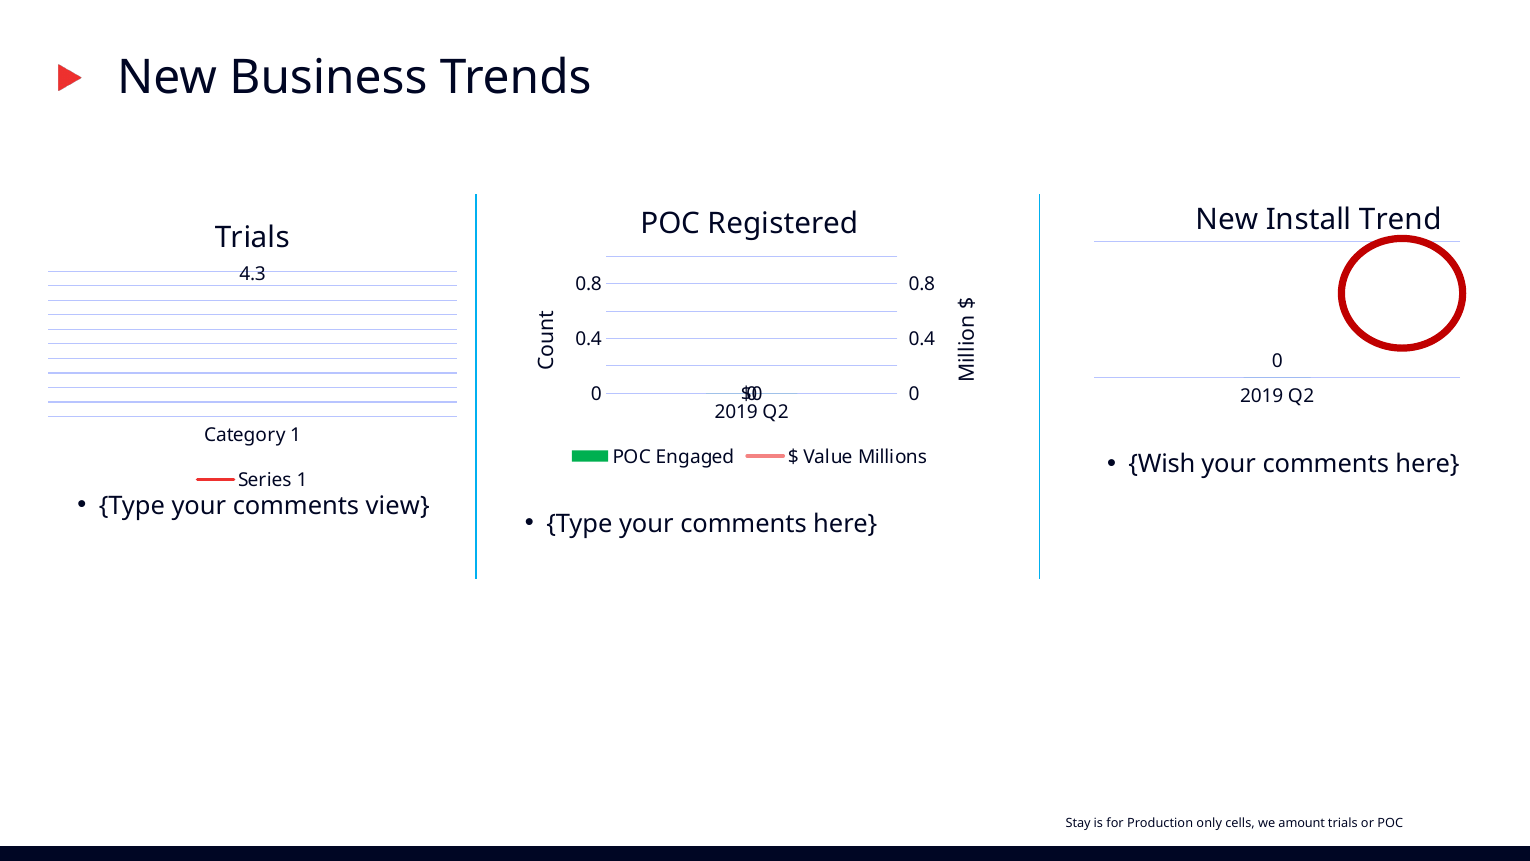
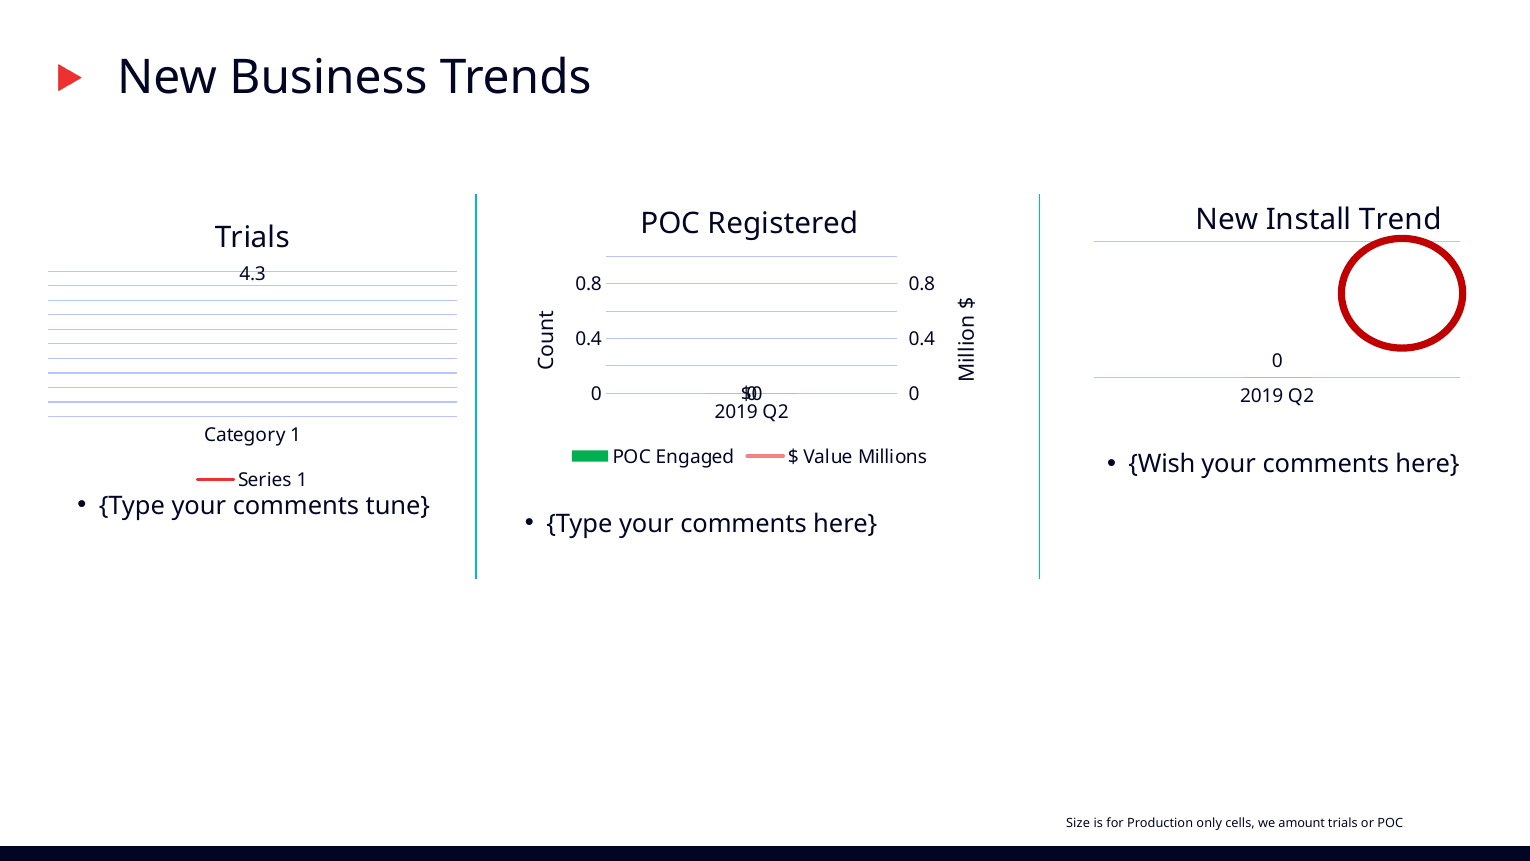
view: view -> tune (398, 506)
Stay: Stay -> Size (1078, 823)
